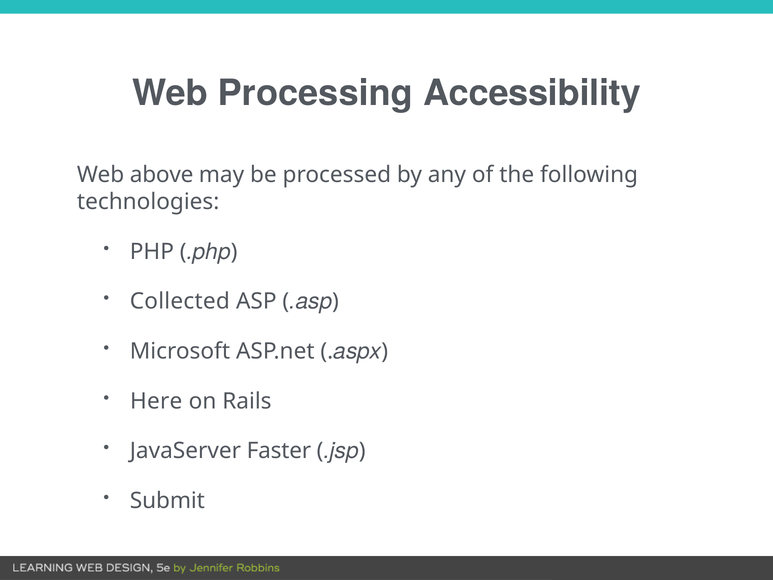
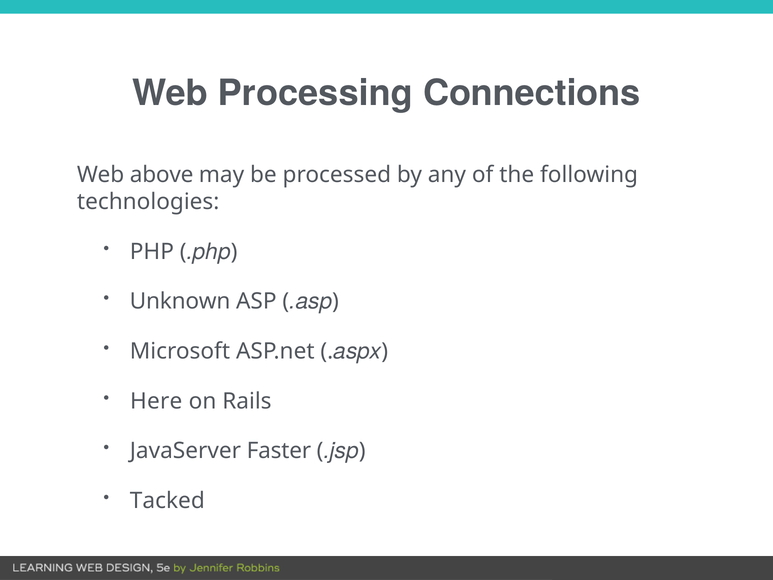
Accessibility: Accessibility -> Connections (532, 93)
Collected: Collected -> Unknown (180, 301)
Submit: Submit -> Tacked (167, 501)
